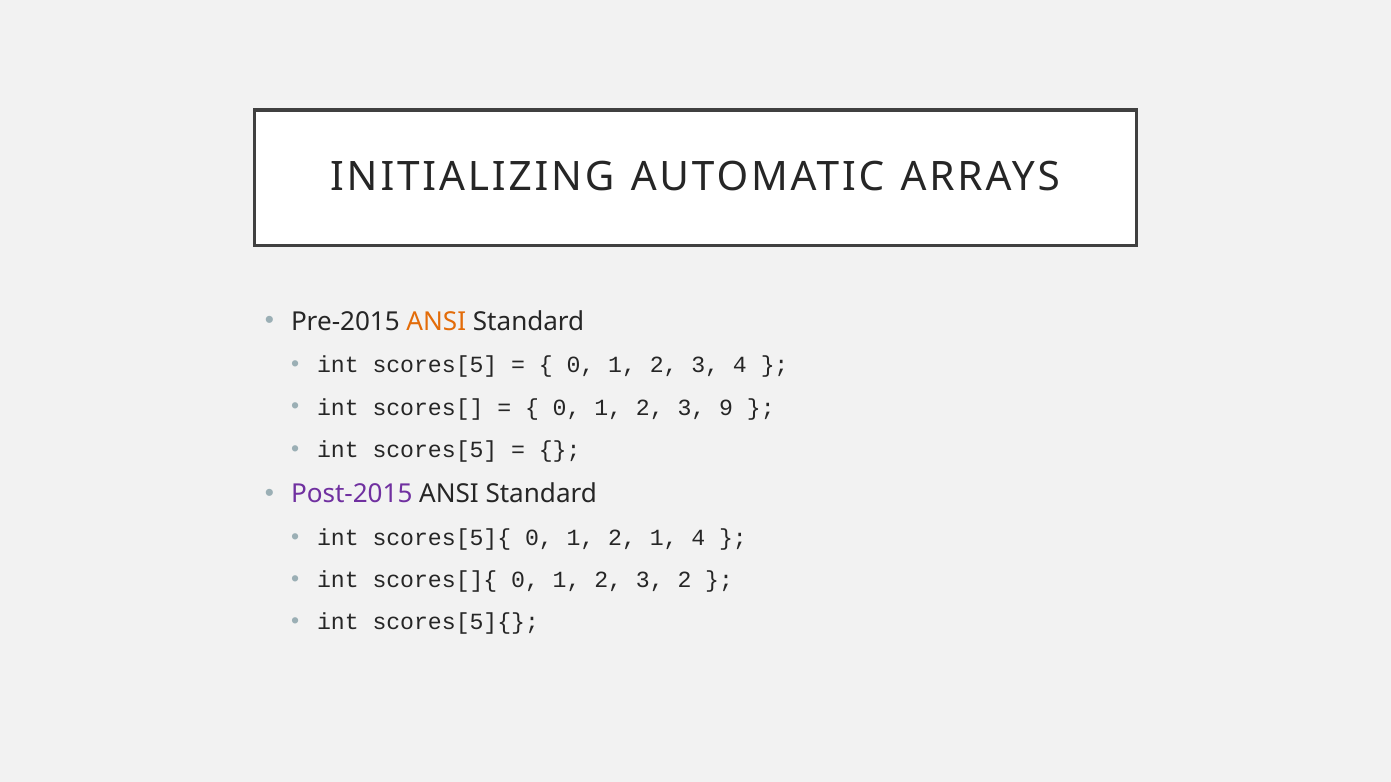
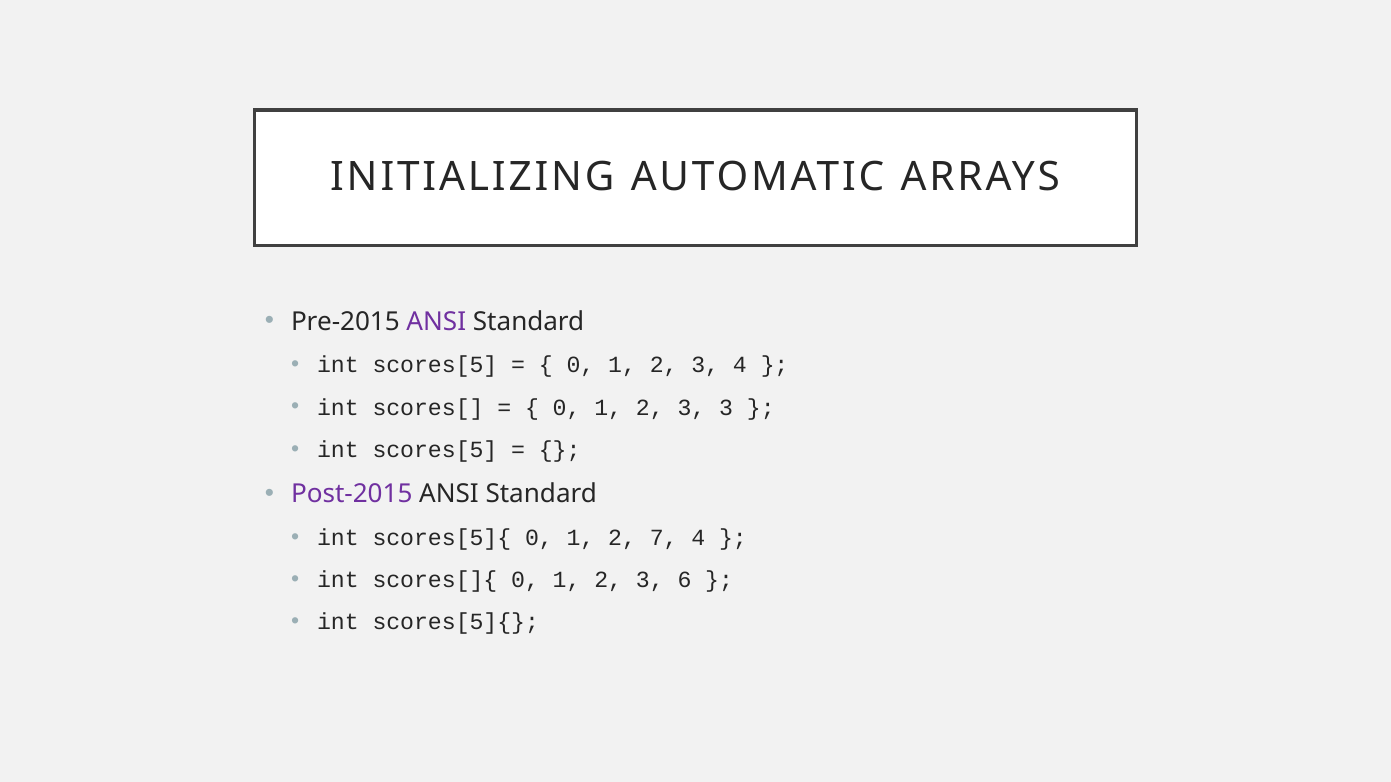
ANSI colour: orange -> purple (436, 322)
3 9: 9 -> 3 (726, 408)
2 1: 1 -> 7 (664, 538)
3 2: 2 -> 6 (684, 580)
